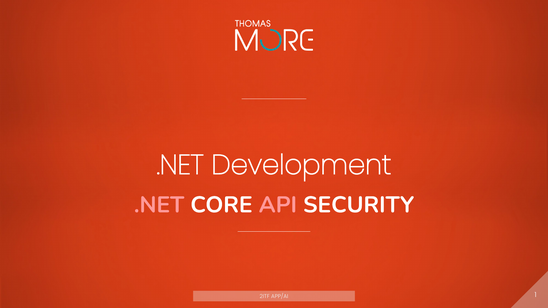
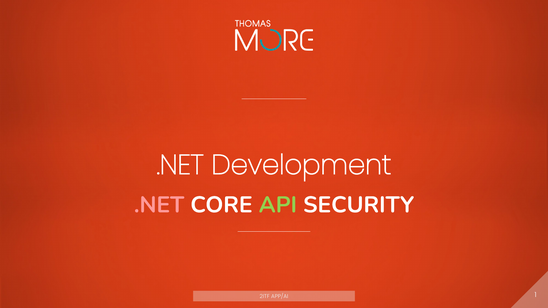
API colour: pink -> light green (278, 205)
